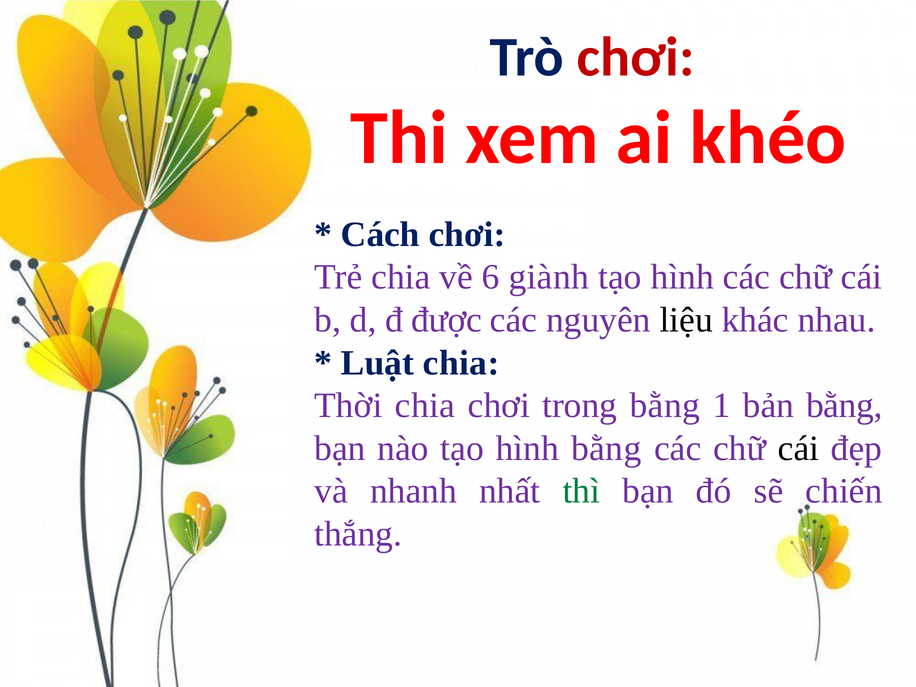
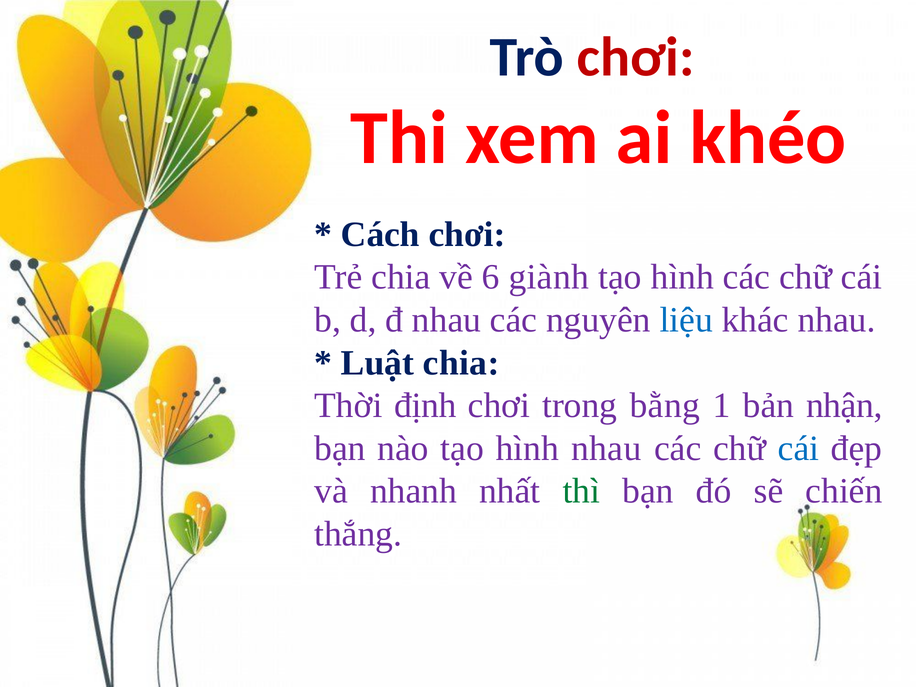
đ được: được -> nhau (447, 320)
liệu colour: black -> blue (686, 320)
Thời chia: chia -> định (425, 406)
bản bằng: bằng -> nhận (844, 406)
hình bằng: bằng -> nhau (606, 448)
cái colour: black -> blue (798, 448)
